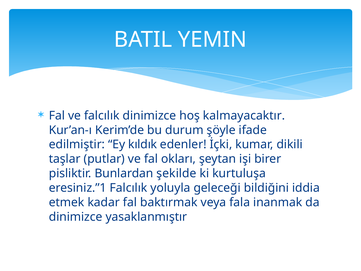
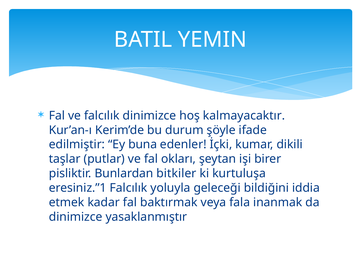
kıldık: kıldık -> buna (143, 144)
şekilde: şekilde -> bitkiler (176, 173)
